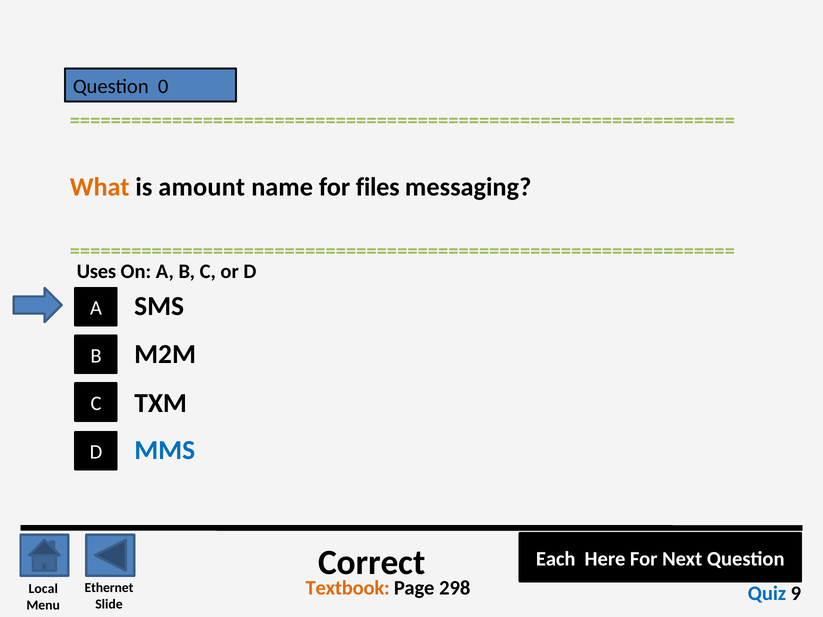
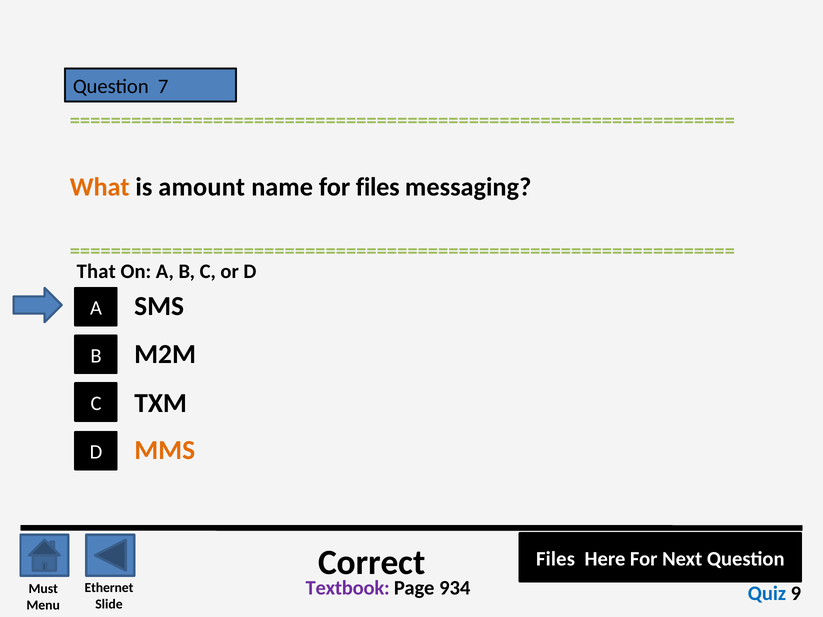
0: 0 -> 7 (163, 86)
Uses: Uses -> That (96, 272)
MMS colour: blue -> orange (165, 450)
Each: Each -> Files (556, 559)
Textbook colour: orange -> purple (348, 588)
298: 298 -> 934 (455, 588)
Local: Local -> Must (43, 589)
